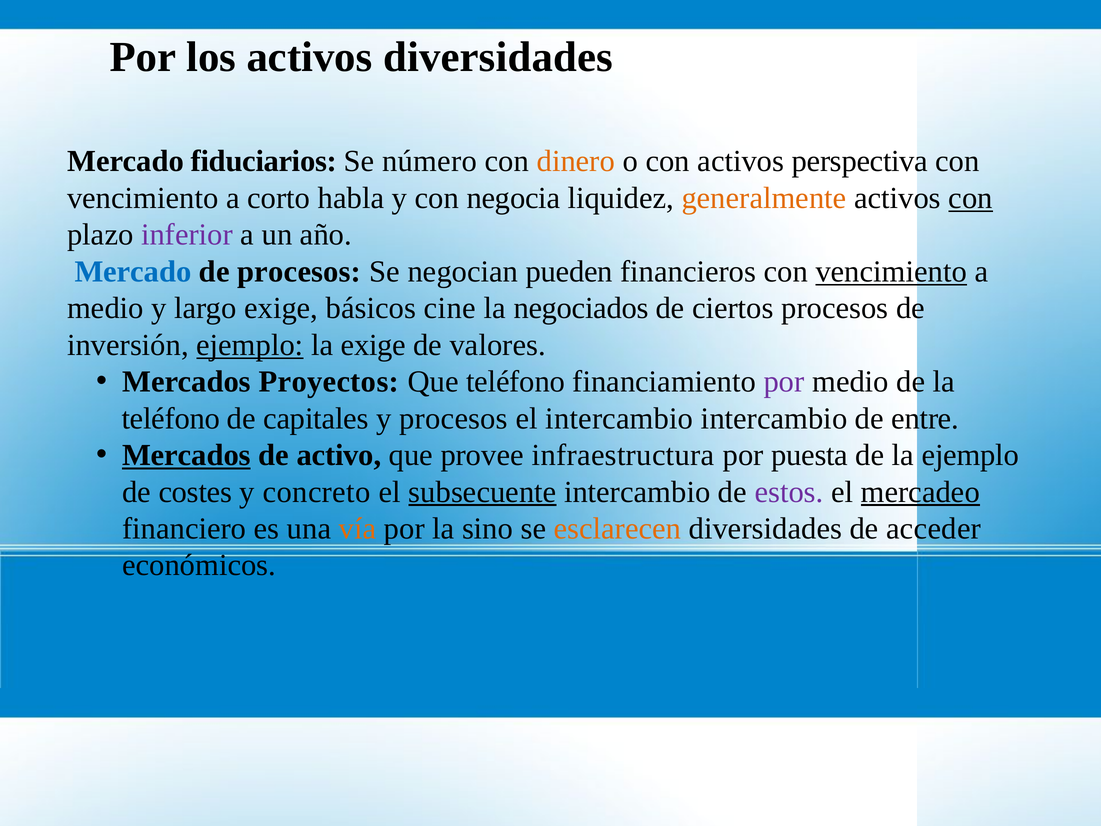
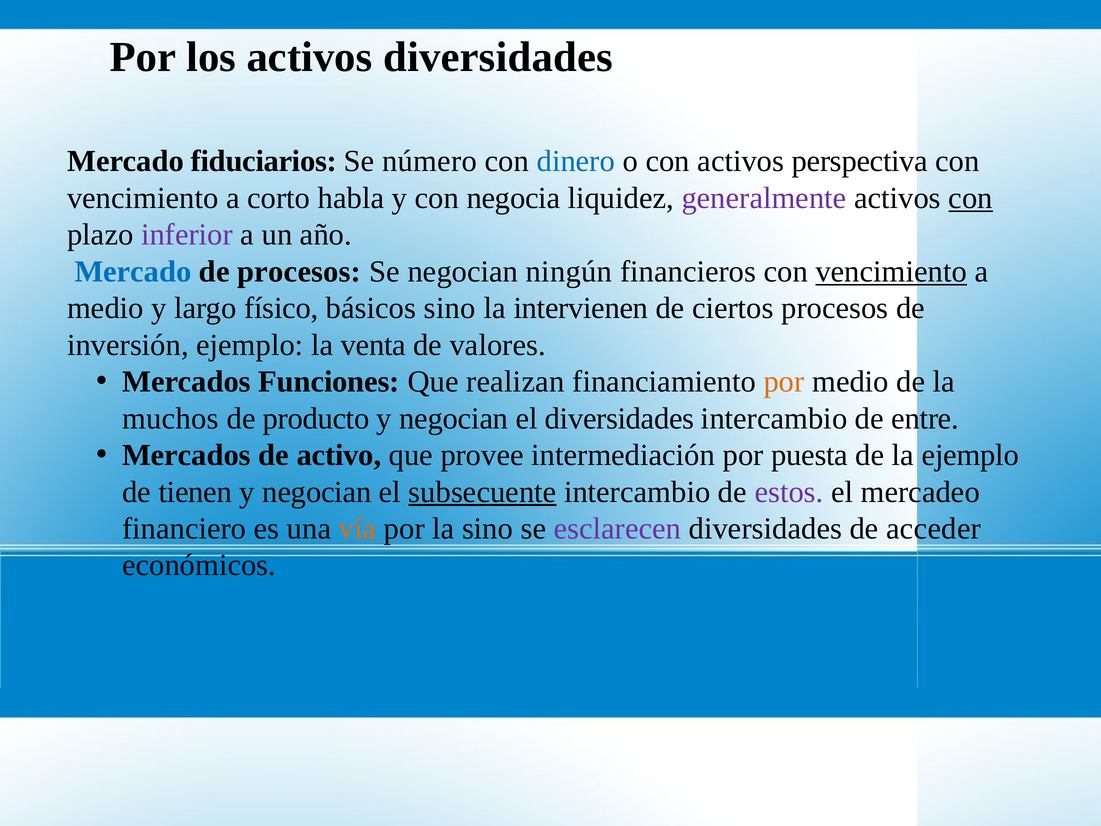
dinero colour: orange -> blue (576, 161)
generalmente colour: orange -> purple (764, 198)
pueden: pueden -> ningún (569, 271)
largo exige: exige -> físico (281, 308)
básicos cine: cine -> sino (450, 308)
negociados: negociados -> intervienen (581, 308)
ejemplo underline: present -> none (250, 345)
la exige: exige -> venta (373, 345)
Proyectos: Proyectos -> Funciones (329, 382)
Que teléfono: teléfono -> realizan (515, 382)
por colour: purple -> orange (784, 382)
teléfono: teléfono -> muchos (171, 418)
capitales: capitales -> producto (316, 418)
procesos: procesos -> negocian (454, 418)
el intercambio: intercambio -> diversidades (620, 418)
Mercados underline: present -> none (186, 455)
infraestructura: infraestructura -> intermediación (623, 455)
costes: costes -> tienen (195, 492)
concreto: concreto -> negocian (317, 492)
mercadeo underline: present -> none (920, 492)
esclarecen colour: orange -> purple (618, 528)
